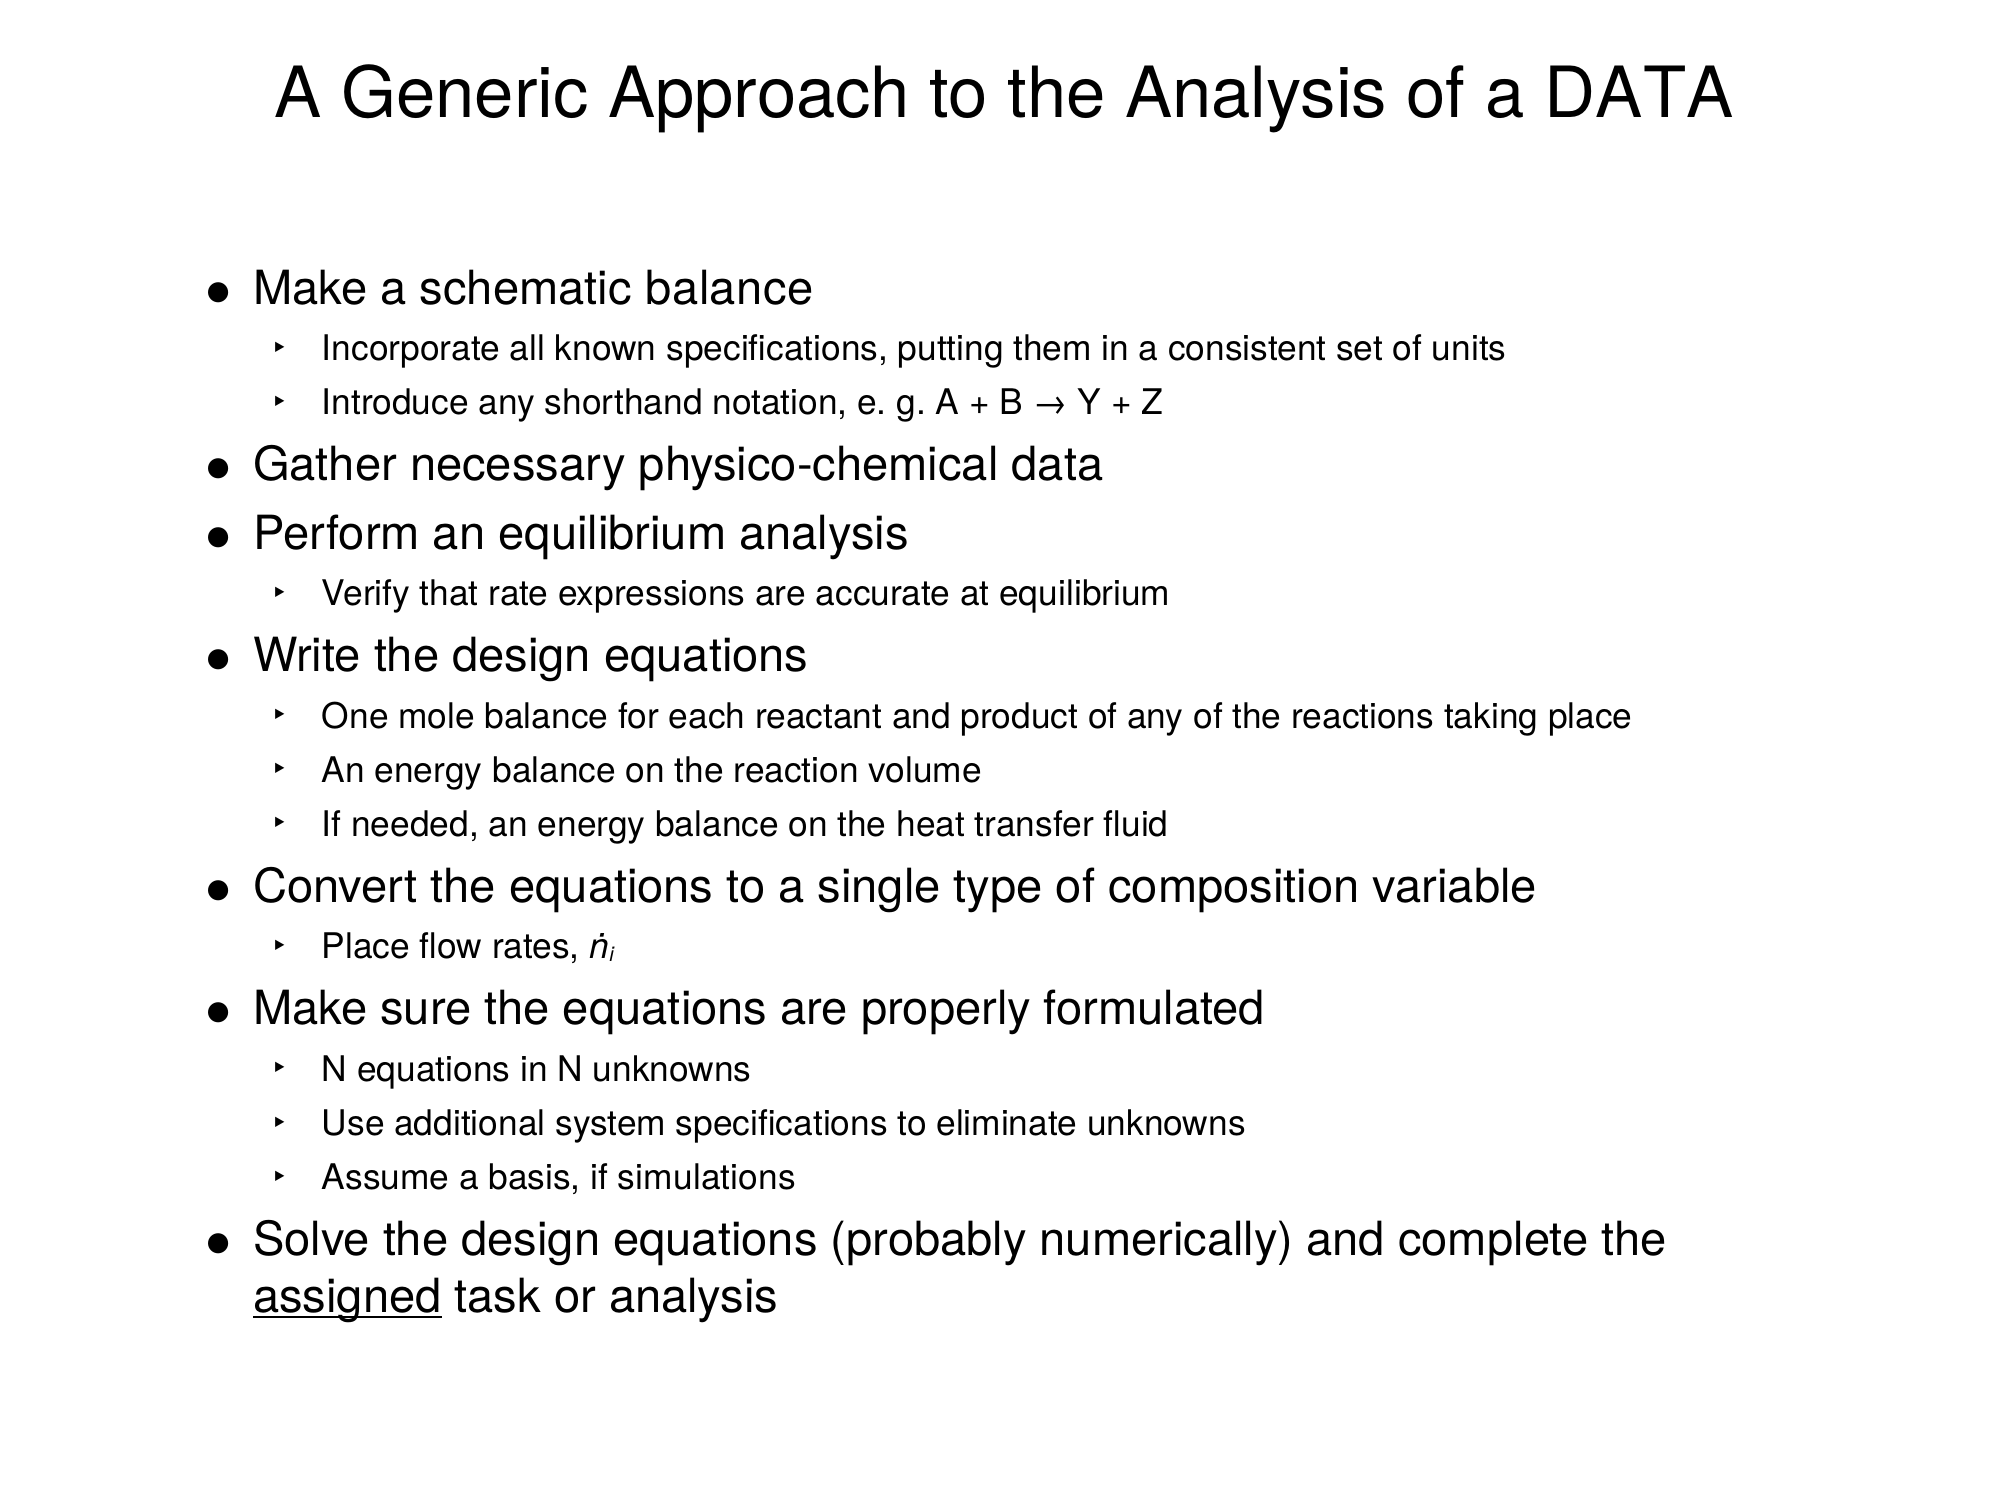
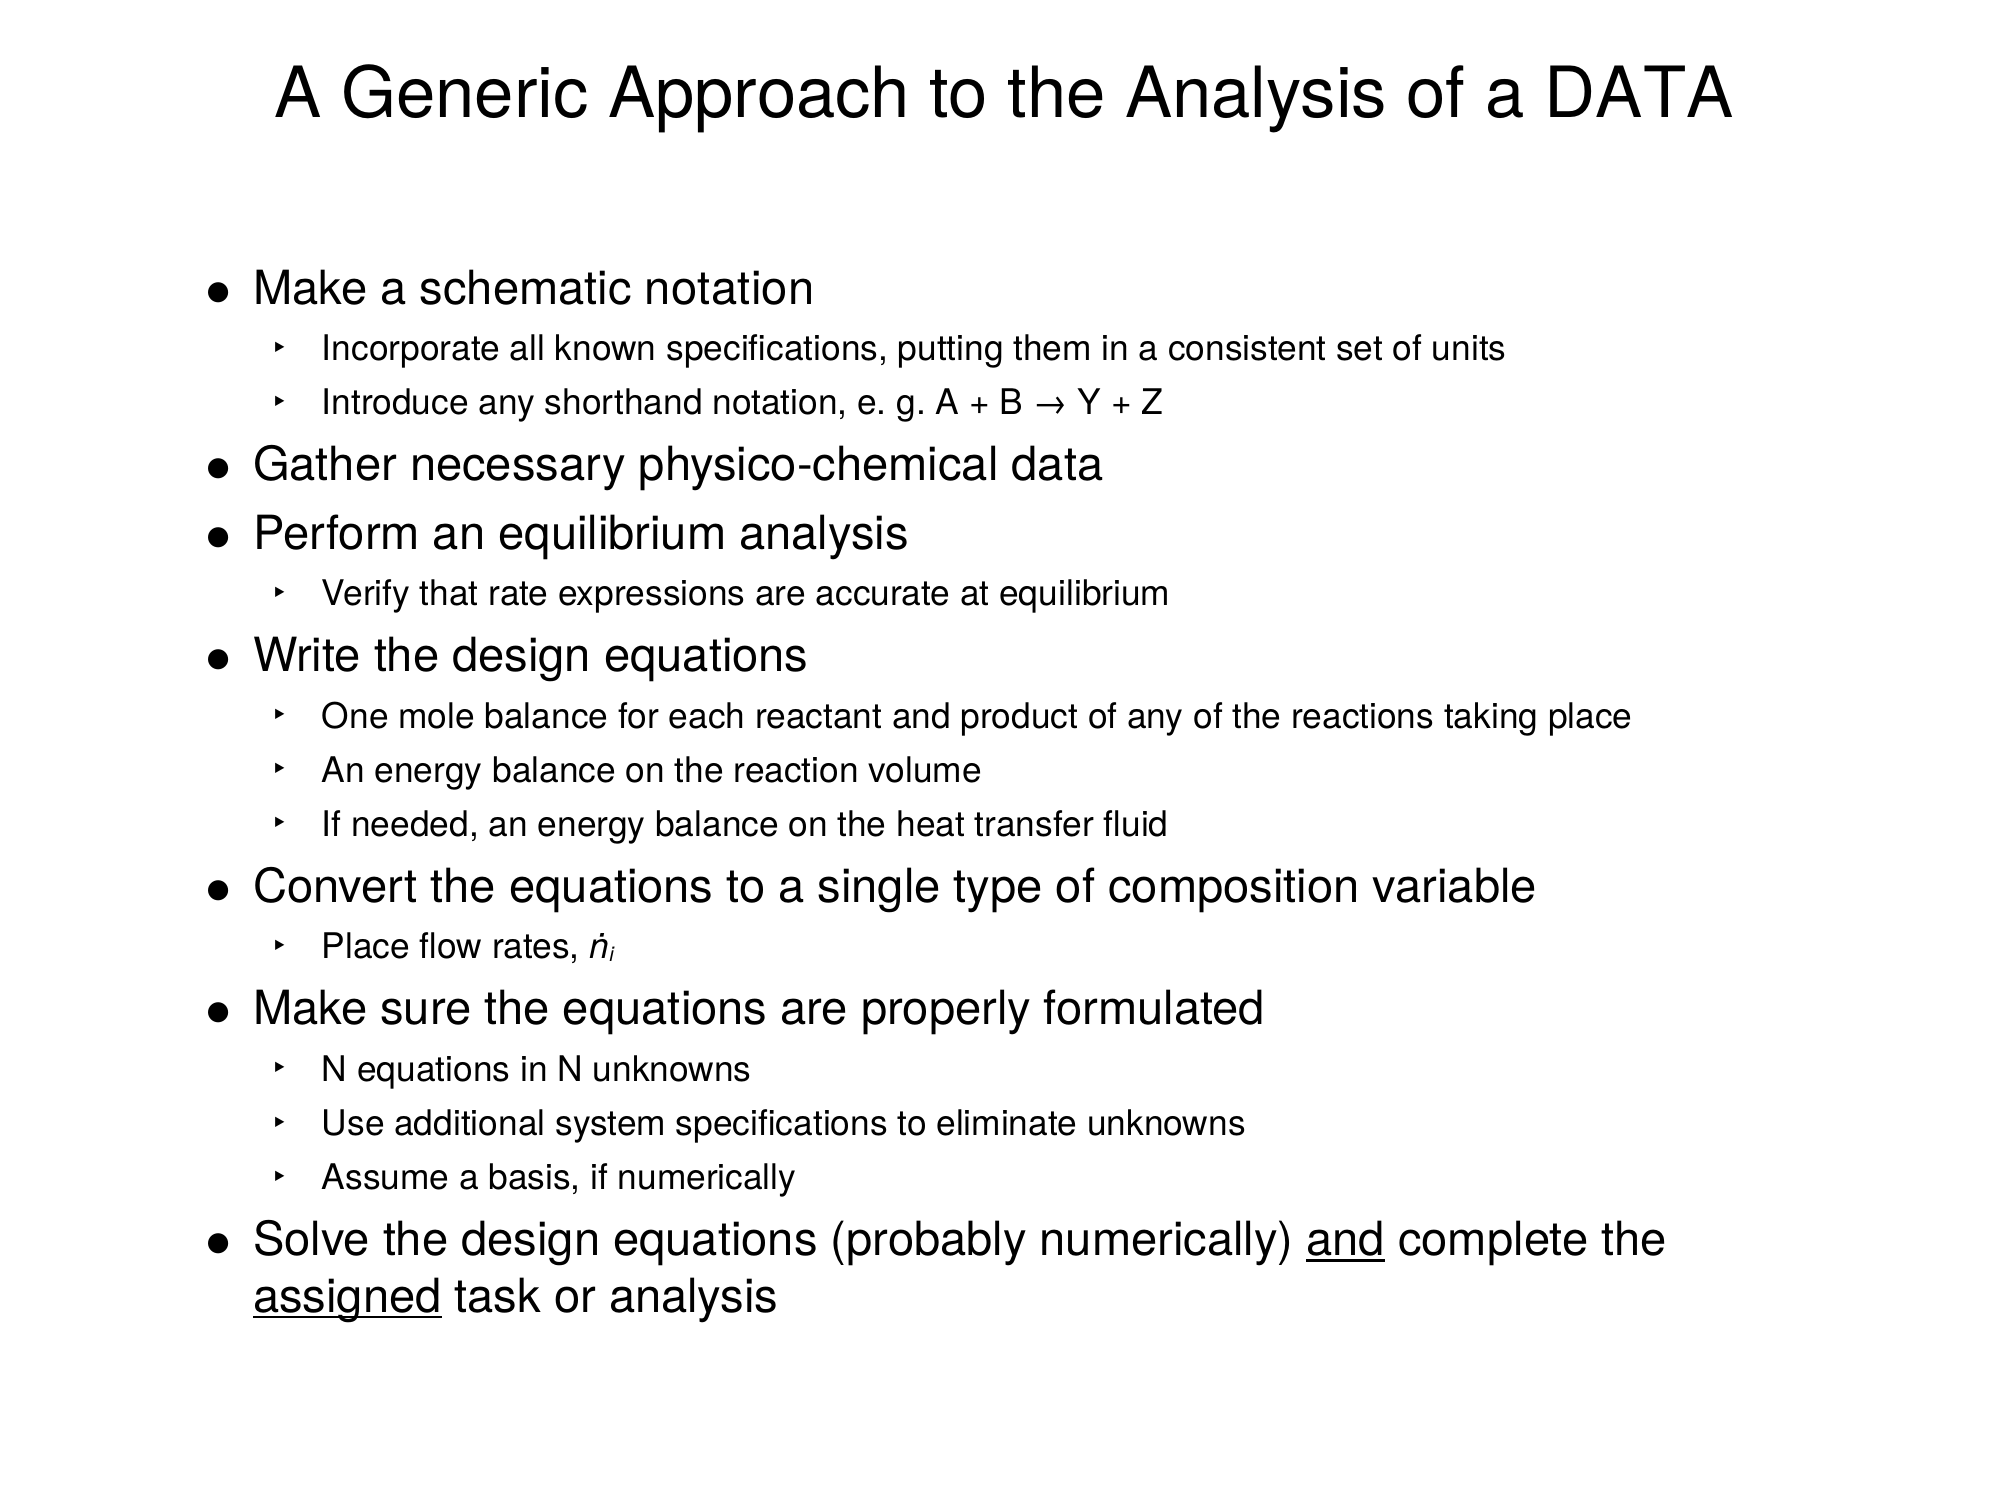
schematic balance: balance -> notation (730, 289)
if simulations: simulations -> numerically (707, 1179)
and underline: none -> present (1346, 1241)
